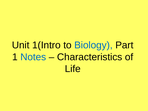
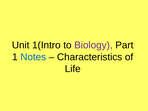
Biology colour: blue -> purple (93, 45)
